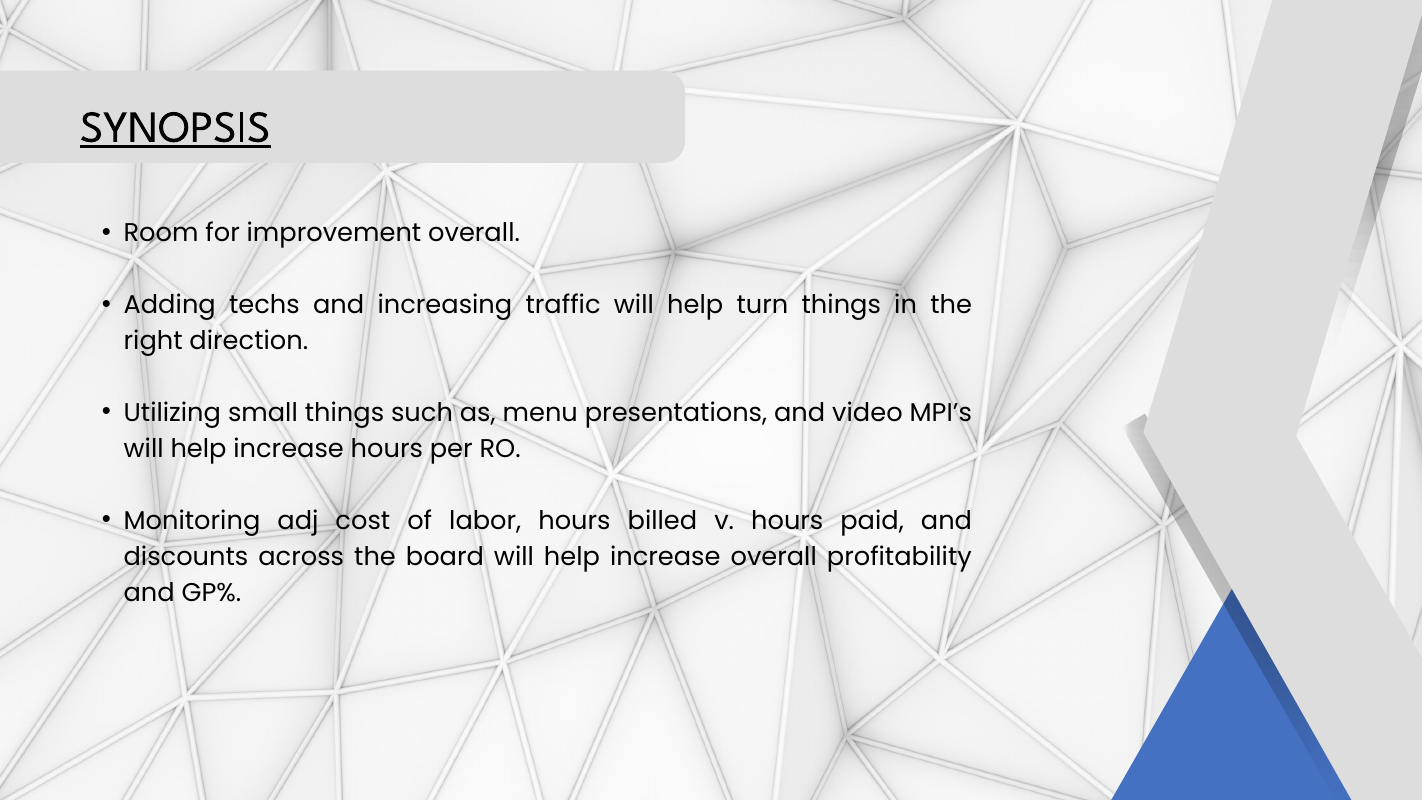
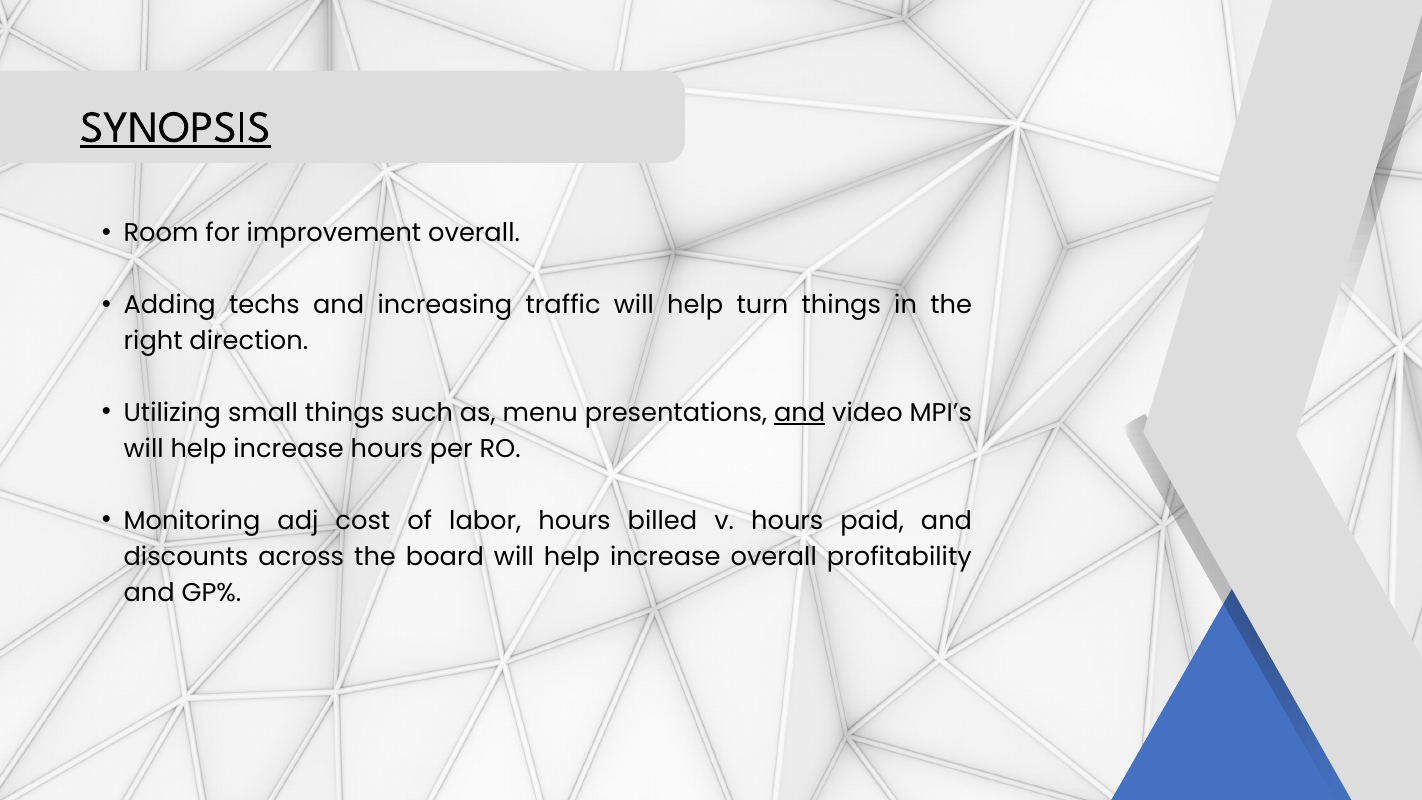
and underline: none -> present (800, 413)
